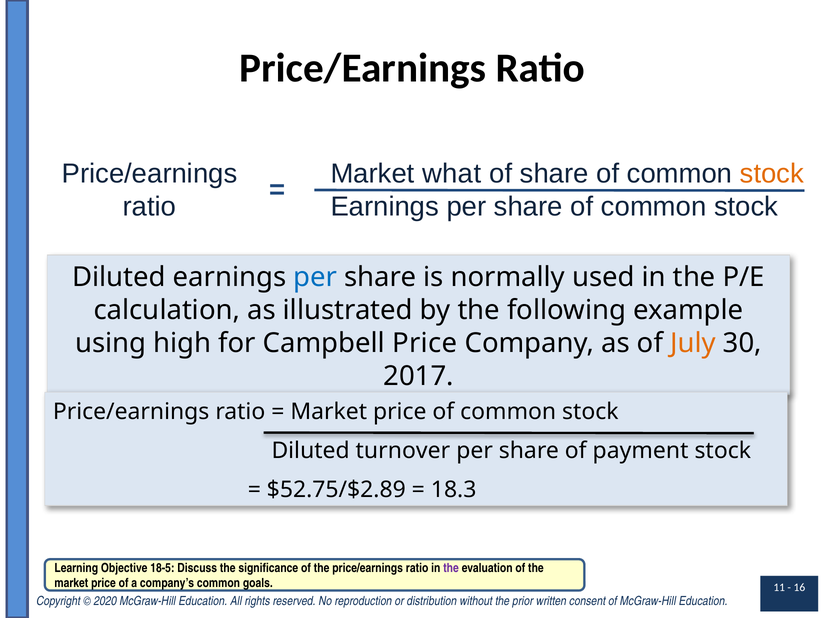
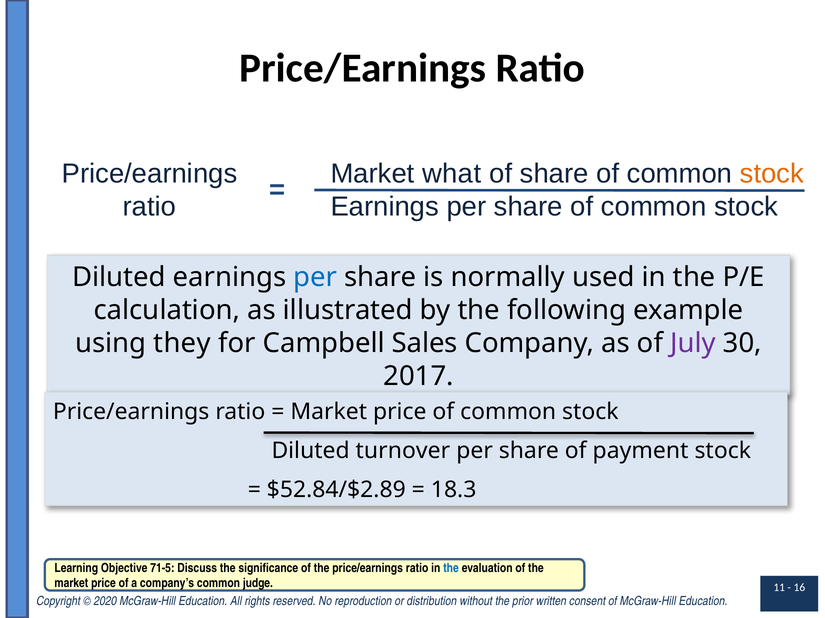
high: high -> they (182, 344)
Campbell Price: Price -> Sales (425, 344)
July colour: orange -> purple (693, 344)
$52.75/$2.89: $52.75/$2.89 -> $52.84/$2.89 (336, 490)
18-5: 18-5 -> 71-5 (162, 569)
the colour: purple -> blue (451, 569)
goals: goals -> judge (258, 584)
